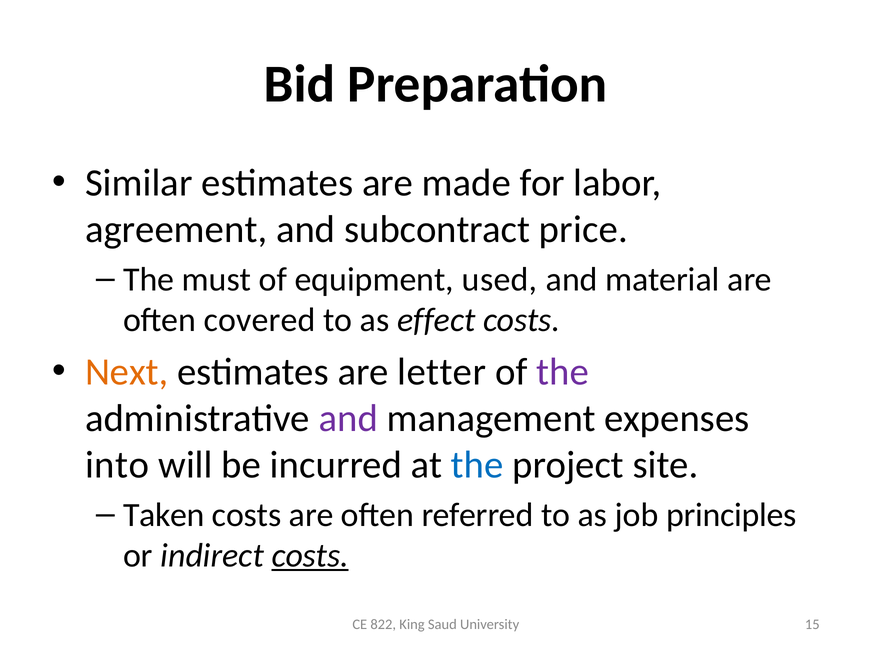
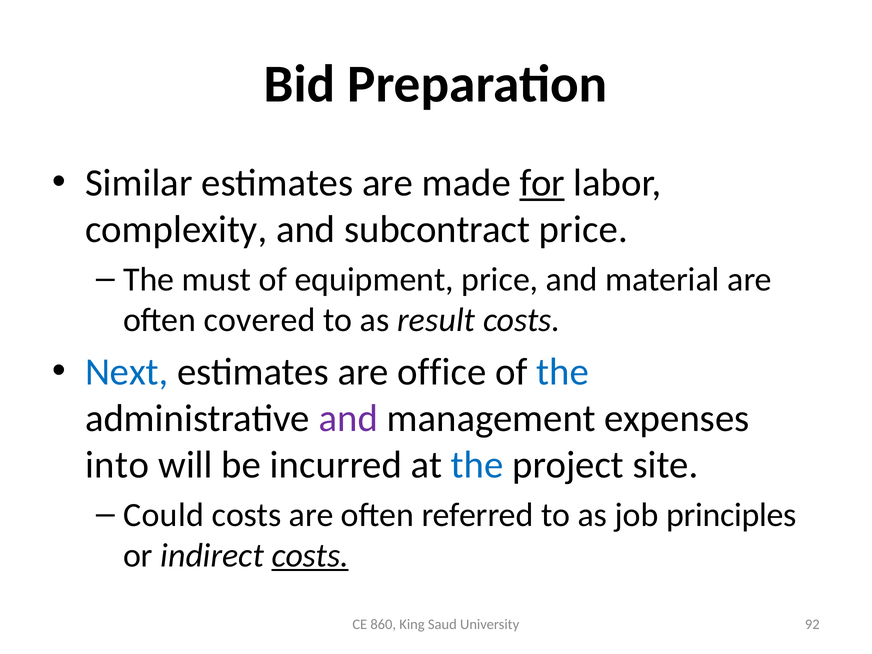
for underline: none -> present (542, 183)
agreement: agreement -> complexity (176, 230)
equipment used: used -> price (500, 280)
effect: effect -> result (436, 320)
Next colour: orange -> blue (127, 372)
letter: letter -> office (442, 372)
the colour: purple -> blue (563, 372)
Taken: Taken -> Could (164, 515)
822: 822 -> 860 (383, 624)
15: 15 -> 92 (812, 624)
